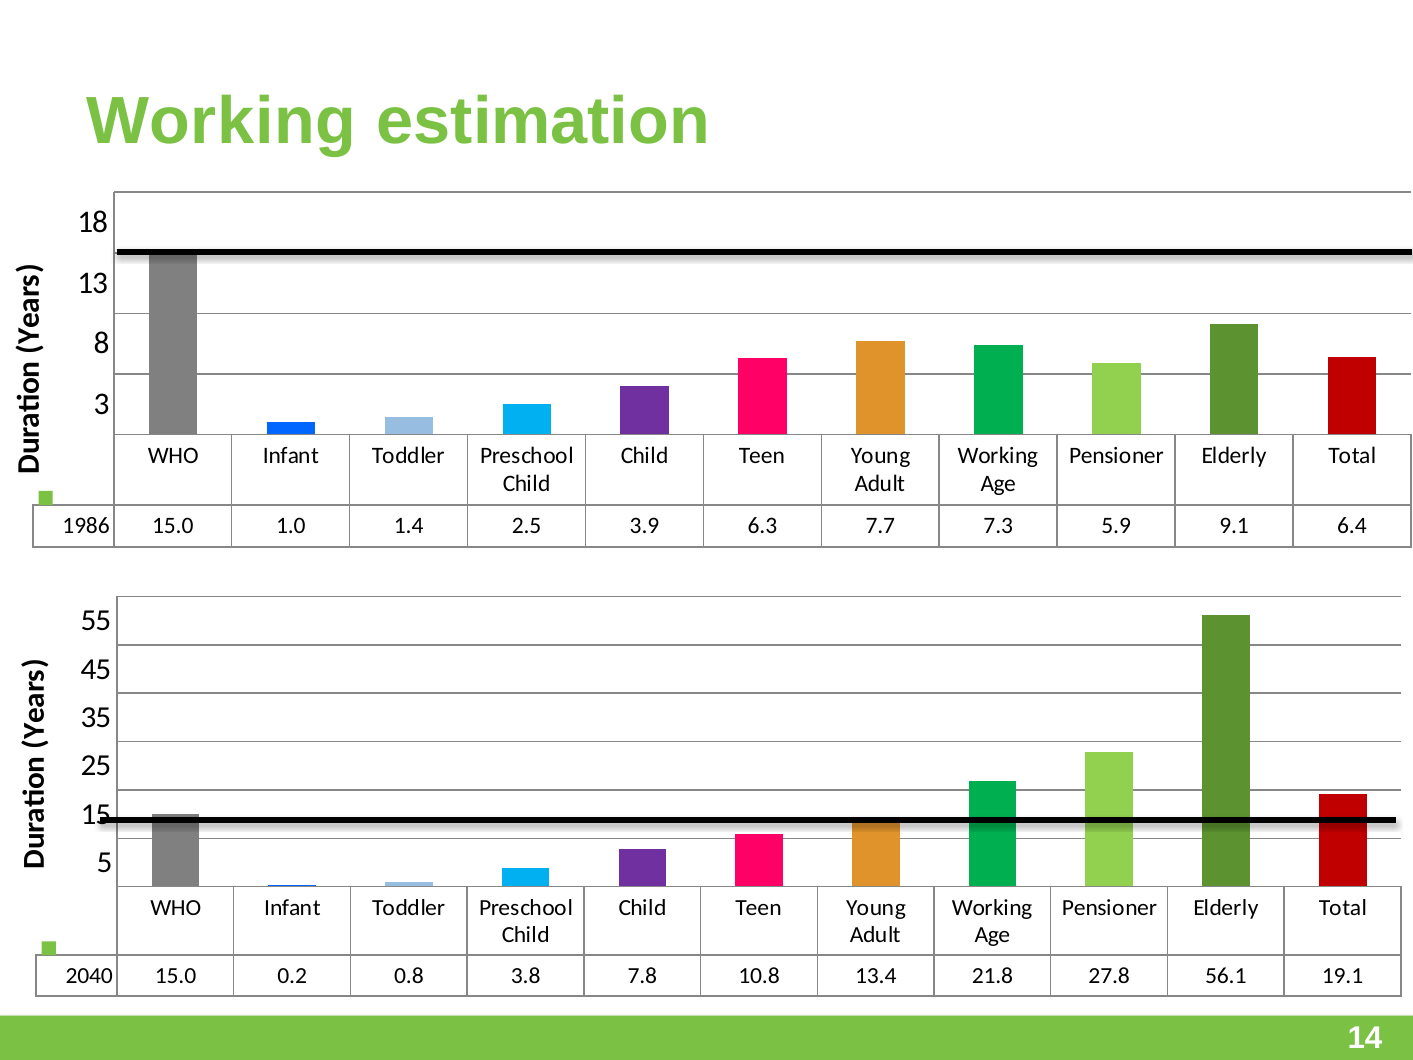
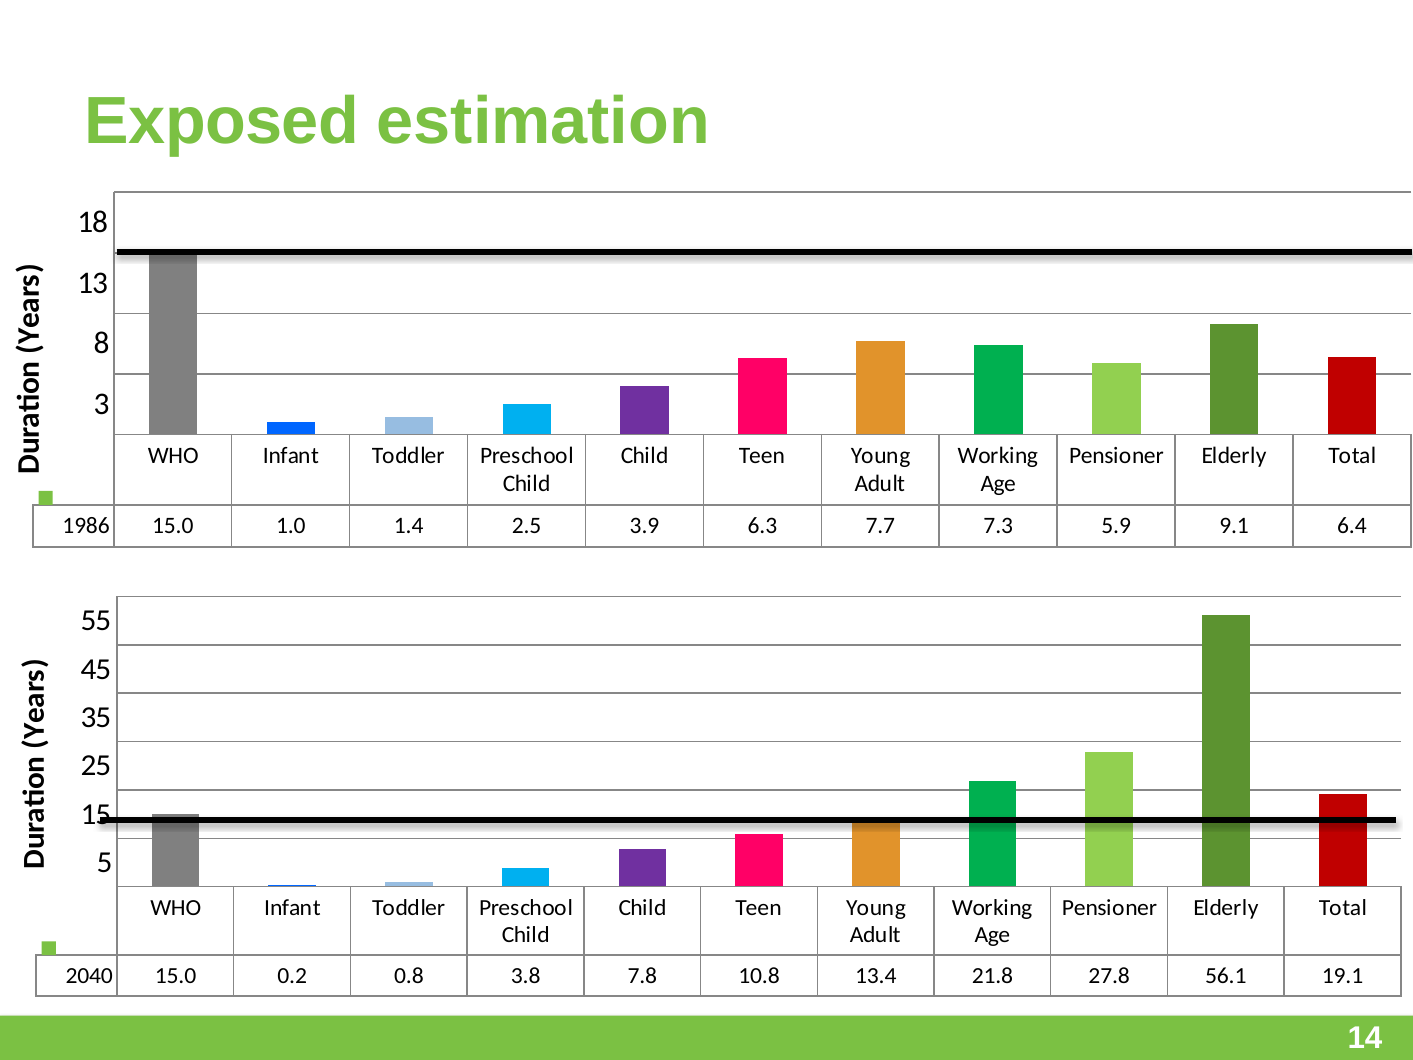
Working: Working -> Exposed (222, 121)
